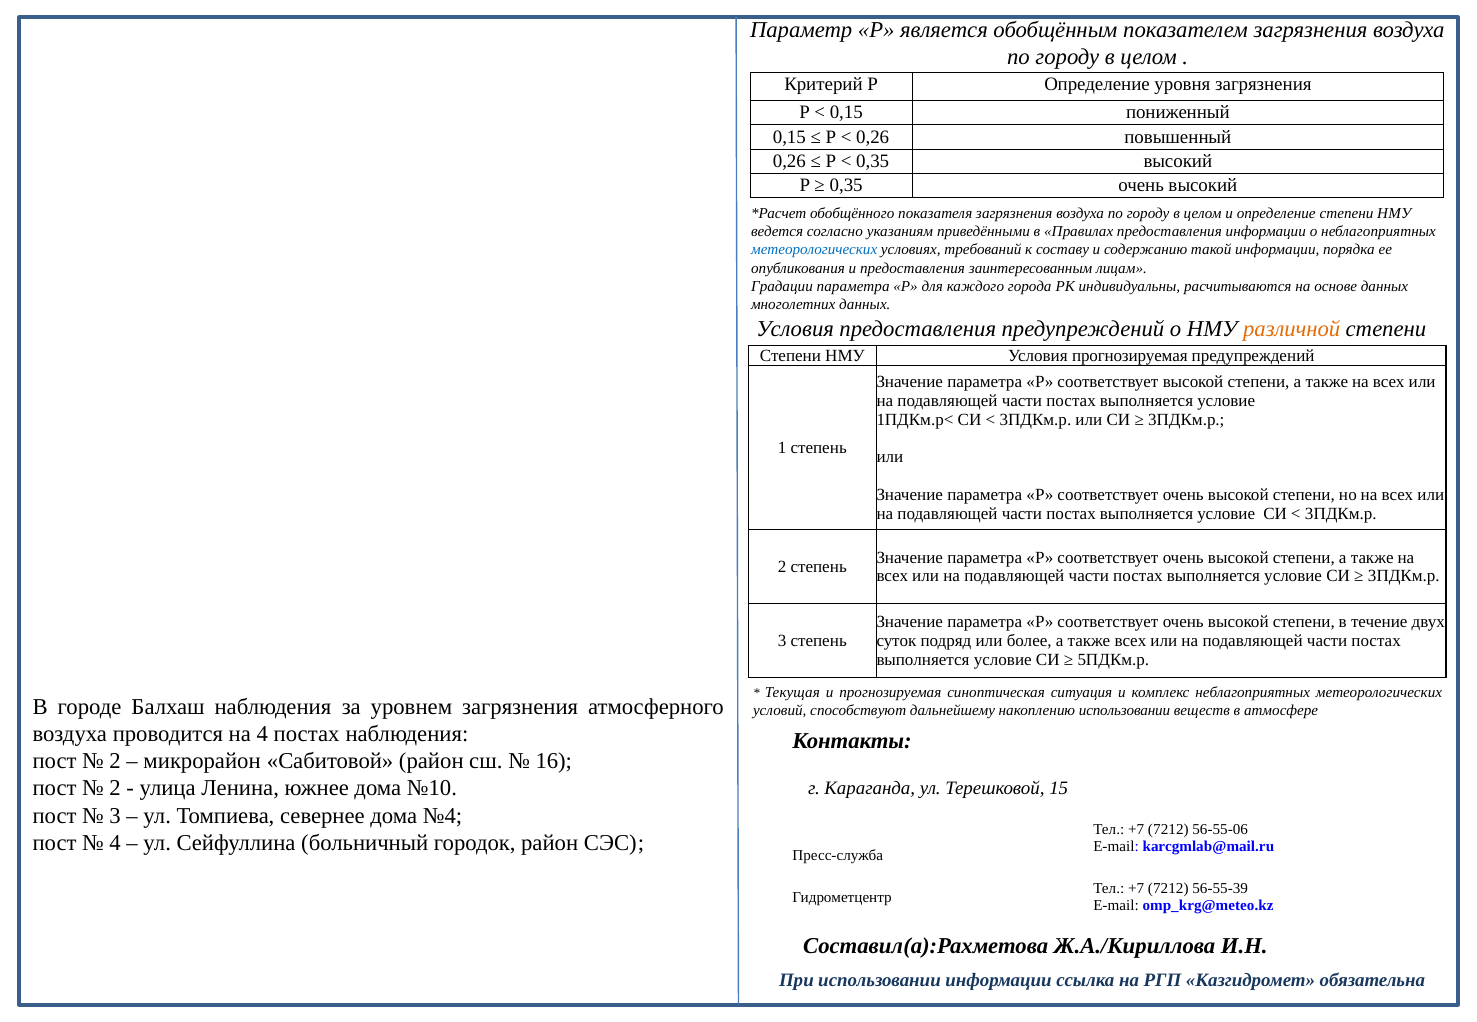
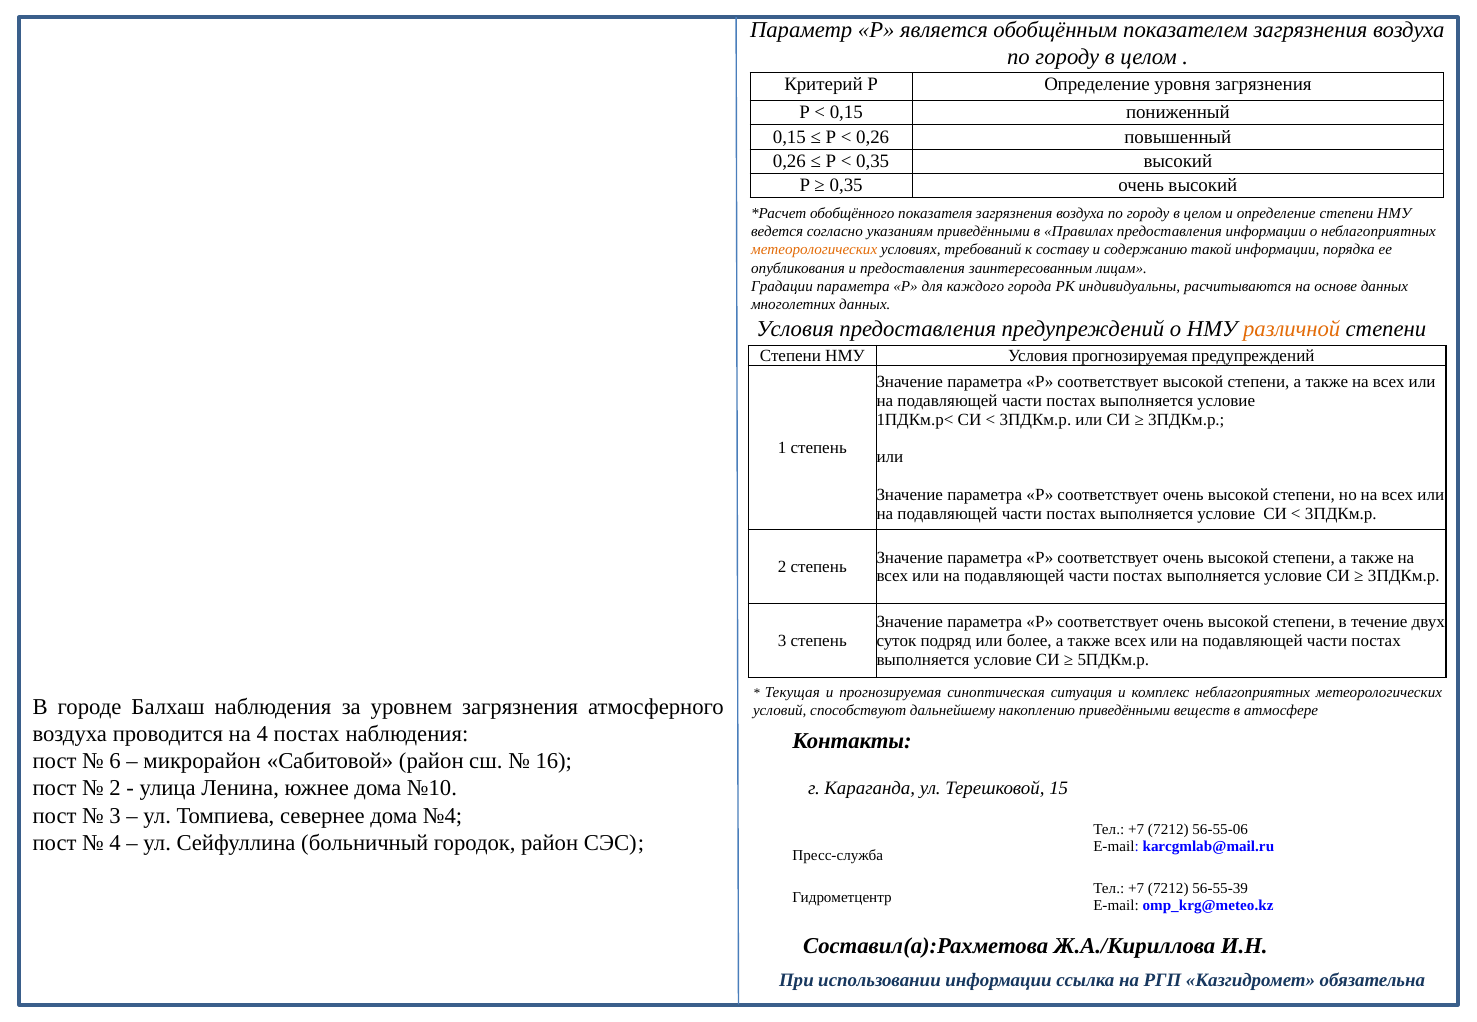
метеорологических colour: blue -> orange (814, 250)
накоплению использовании: использовании -> приведёнными (1125, 711)
2: 2 -> 6 (115, 762)
